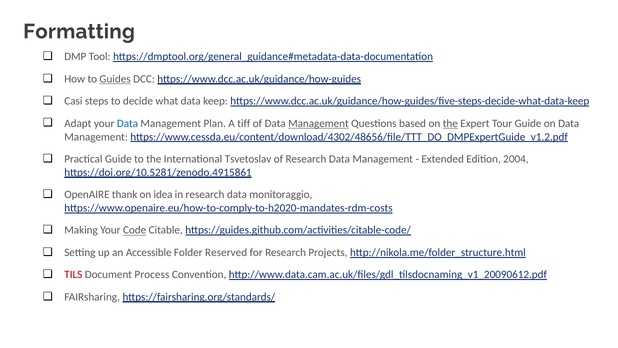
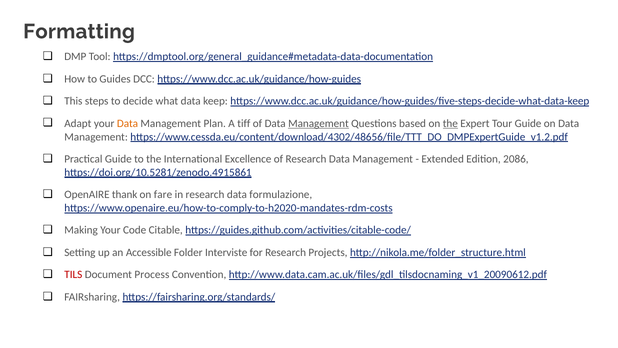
Guides underline: present -> none (115, 79)
Casi: Casi -> This (73, 101)
Data colour: blue -> orange (128, 123)
Tsvetoslav: Tsvetoslav -> Excellence (248, 159)
2004: 2004 -> 2086 (516, 159)
idea: idea -> fare (163, 194)
monitoraggio: monitoraggio -> formulazione (281, 194)
Code underline: present -> none (135, 230)
Reserved: Reserved -> Interviste (226, 252)
